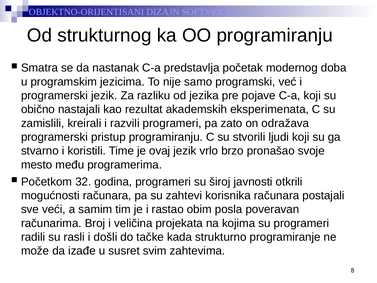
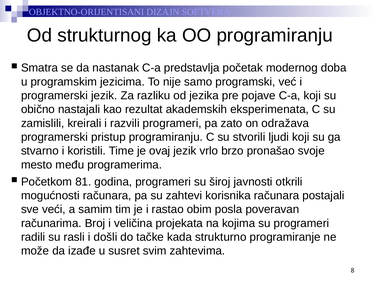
32: 32 -> 81 (83, 182)
